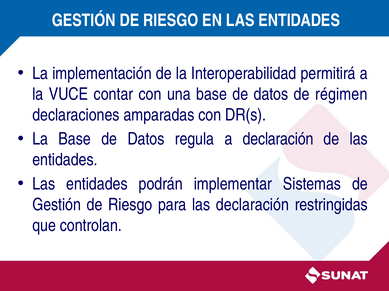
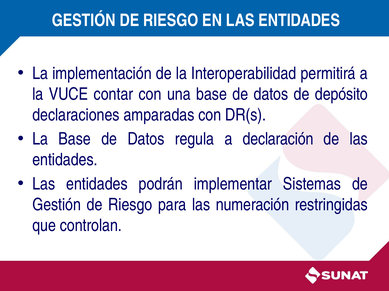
régimen: régimen -> depósito (341, 94)
las declaración: declaración -> numeración (253, 205)
